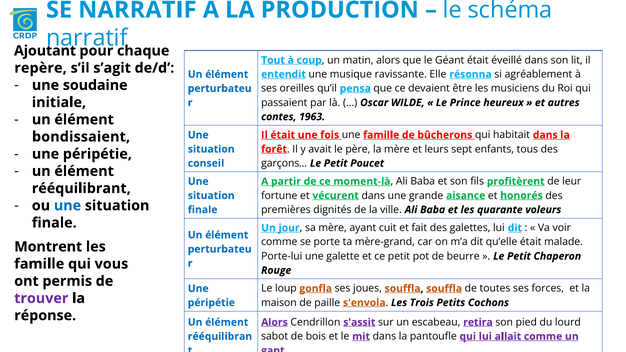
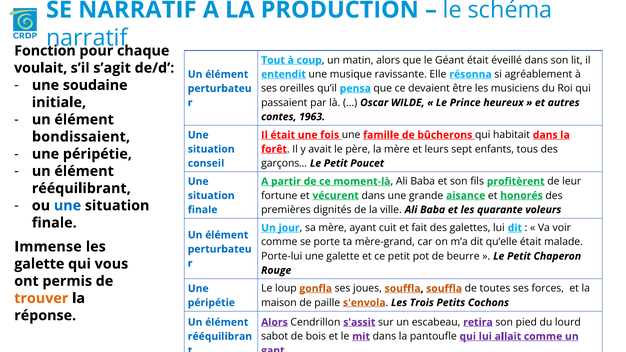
Ajoutant: Ajoutant -> Fonction (45, 51)
repère: repère -> voulait (41, 68)
Montrent: Montrent -> Immense (48, 247)
famille: famille -> galette (39, 264)
trouver colour: purple -> orange (41, 298)
